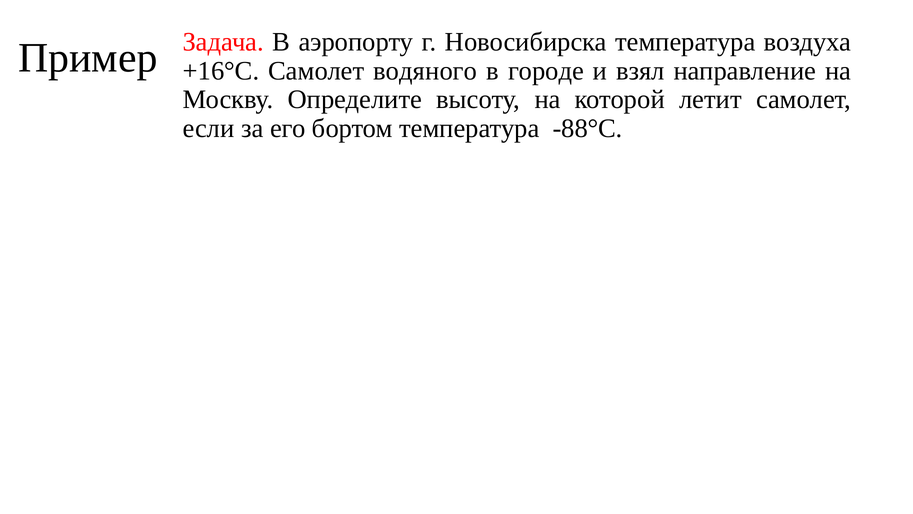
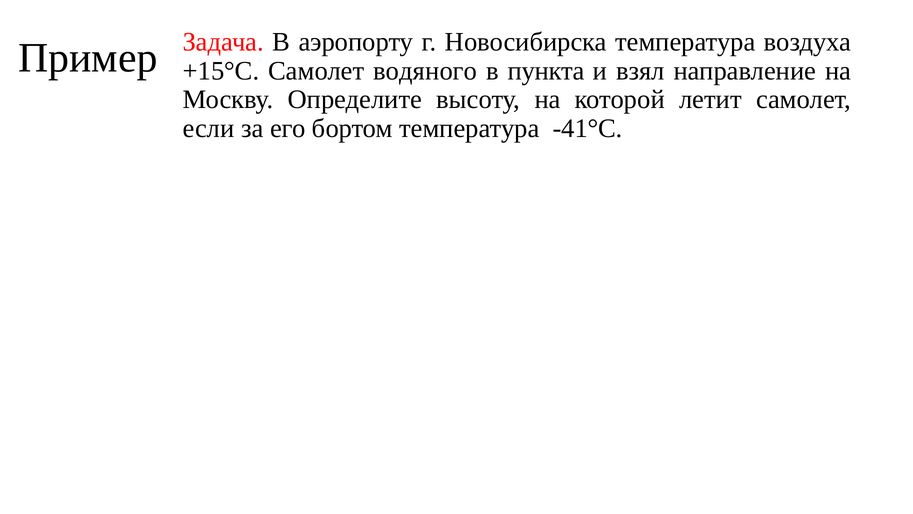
+16°С: +16°С -> +15°С (221, 71)
городе: городе -> пункта (546, 71)
-88°С: -88°С -> -41°С (588, 128)
